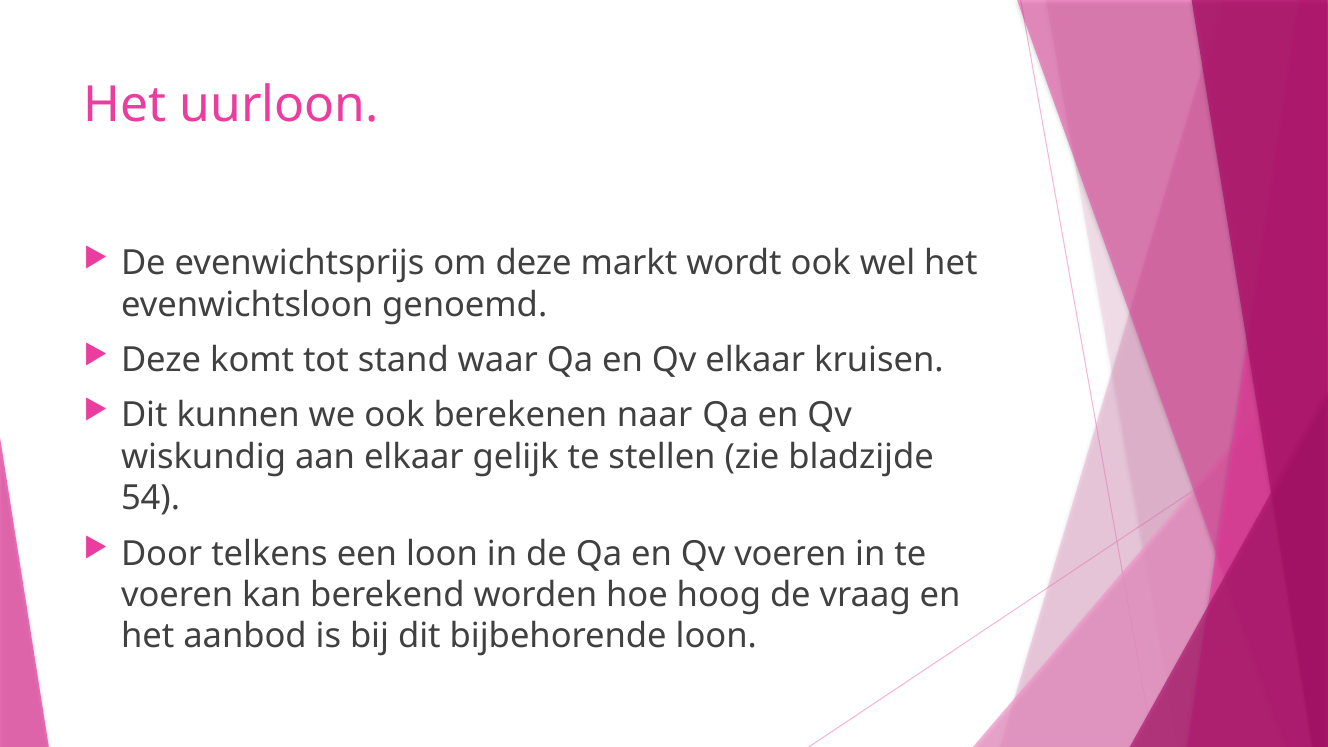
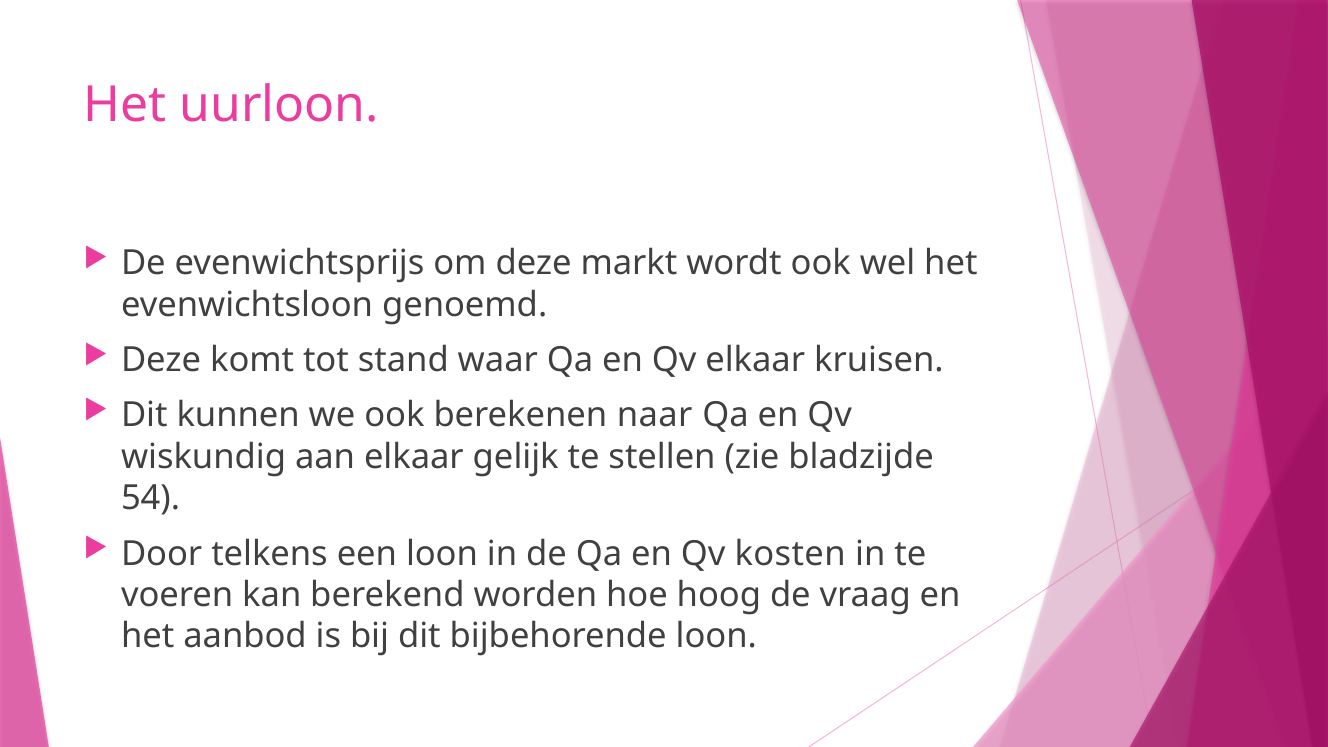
Qv voeren: voeren -> kosten (790, 554)
